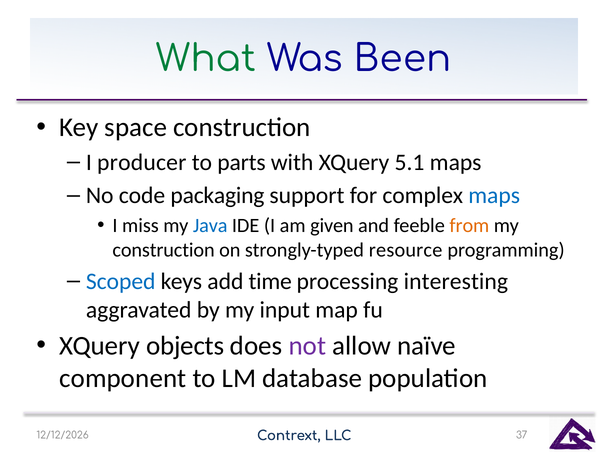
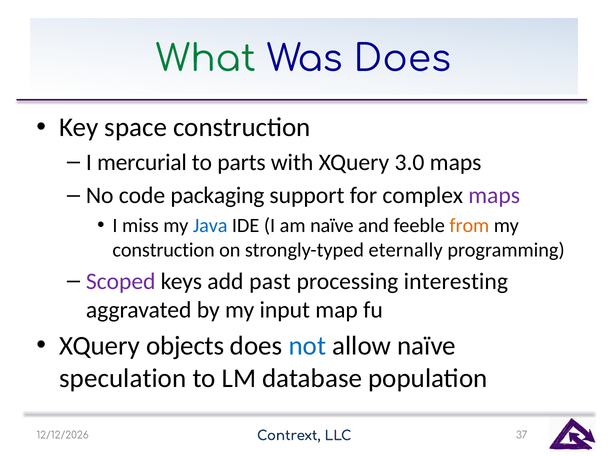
Was Been: Been -> Does (403, 59)
producer: producer -> mercurial (142, 162)
5.1: 5.1 -> 3.0 (410, 162)
maps colour: blue -> purple (494, 196)
am given: given -> naïve (332, 226)
resource: resource -> eternally (406, 250)
Scoped colour: blue -> purple (121, 281)
time: time -> past (270, 281)
not colour: purple -> blue (307, 346)
component: component -> speculation (123, 378)
